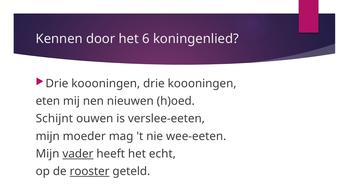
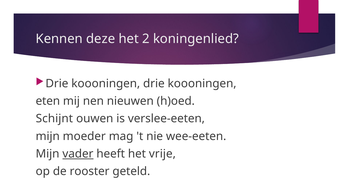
door: door -> deze (101, 39)
6: 6 -> 2 (146, 39)
echt: echt -> vrije (162, 154)
rooster underline: present -> none (90, 172)
